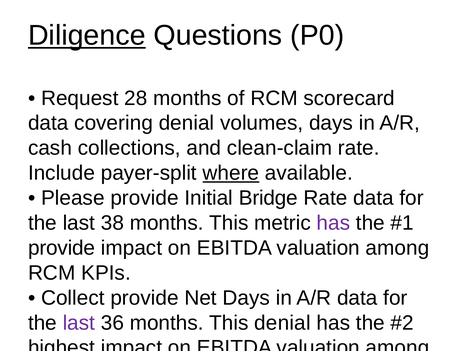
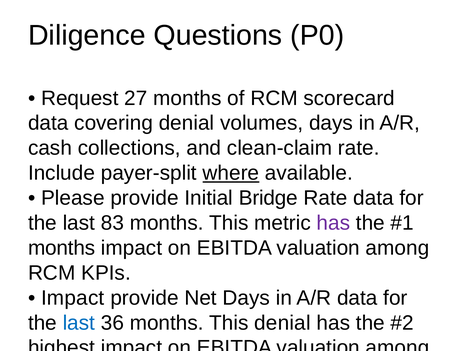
Diligence underline: present -> none (87, 36)
28: 28 -> 27 (136, 98)
38: 38 -> 83 (112, 223)
provide: provide -> months (62, 248)
Collect: Collect -> Impact (73, 298)
last colour: purple -> blue (79, 323)
